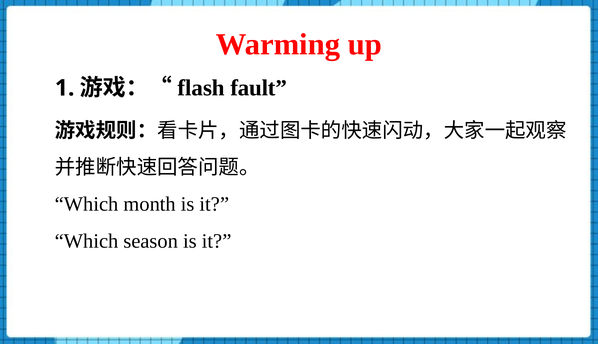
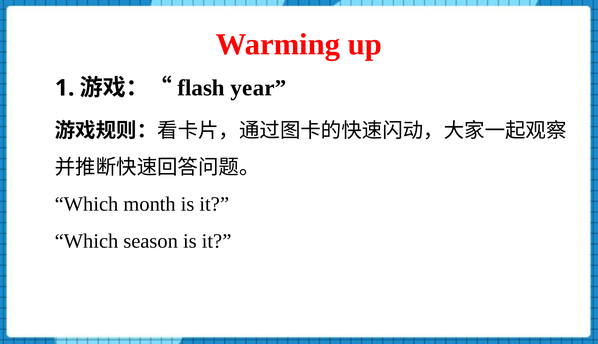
fault: fault -> year (258, 88)
